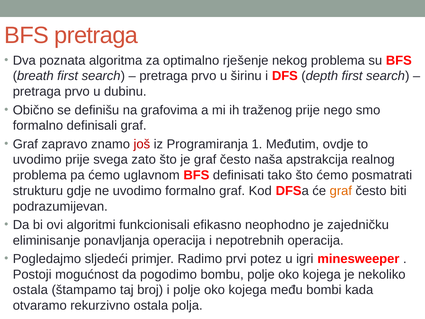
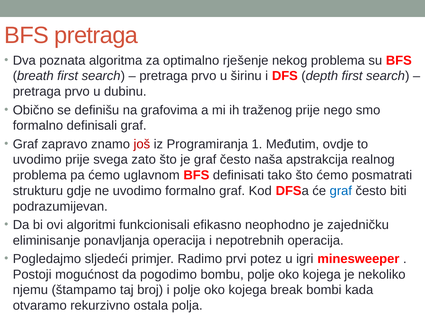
graf colour: orange -> blue (341, 191)
ostala: ostala -> njemu (30, 290)
među: među -> break (287, 290)
